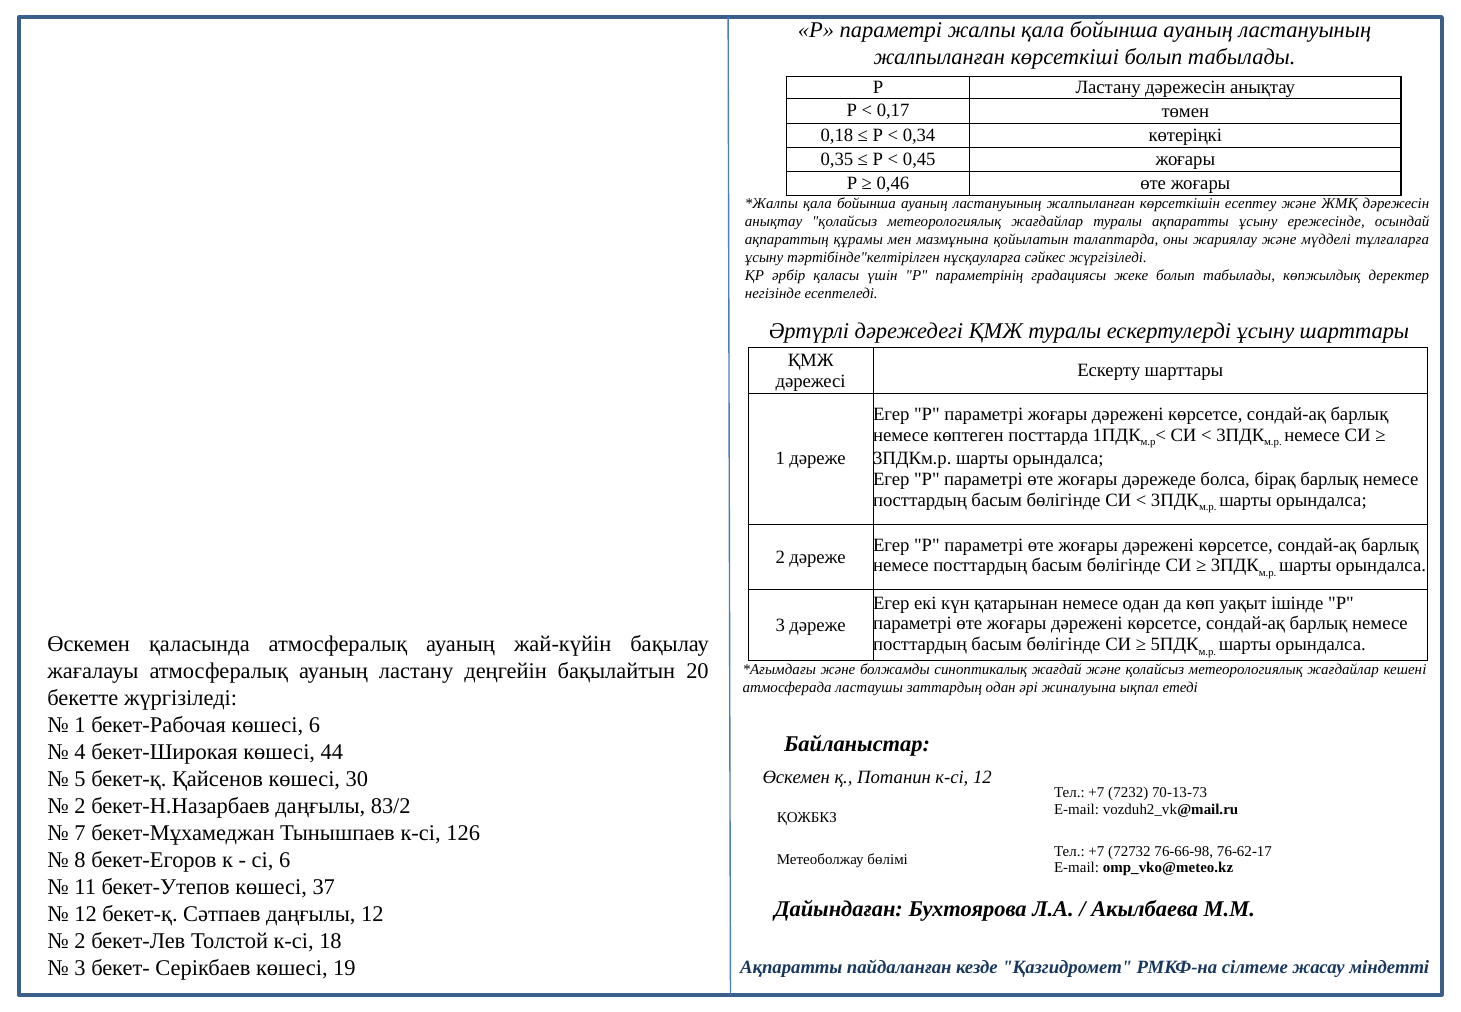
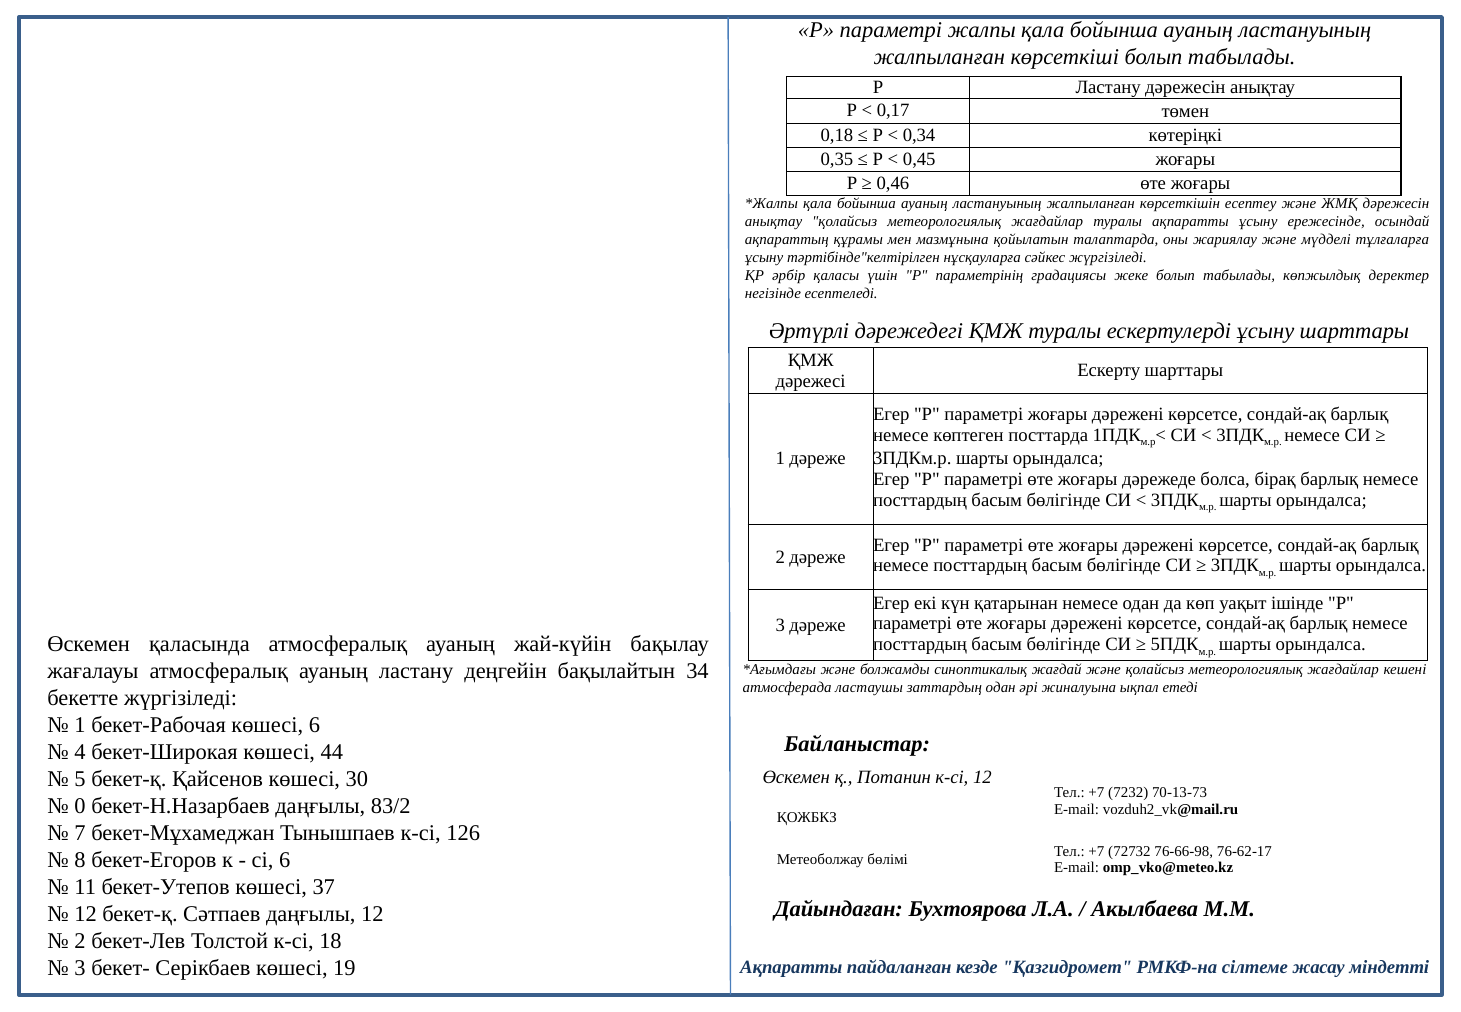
20: 20 -> 34 (697, 671)
2: 2 -> 0 (80, 806)
